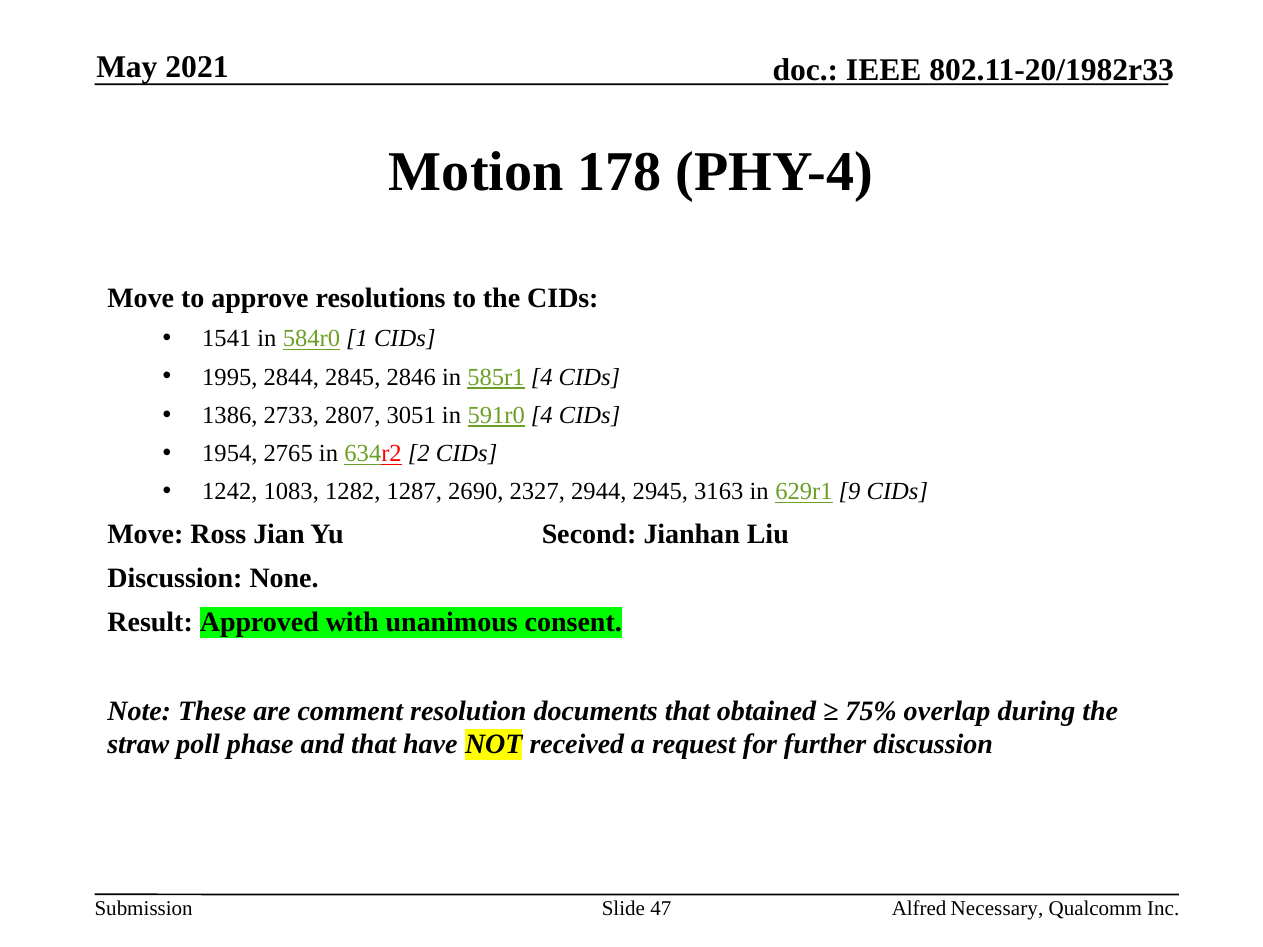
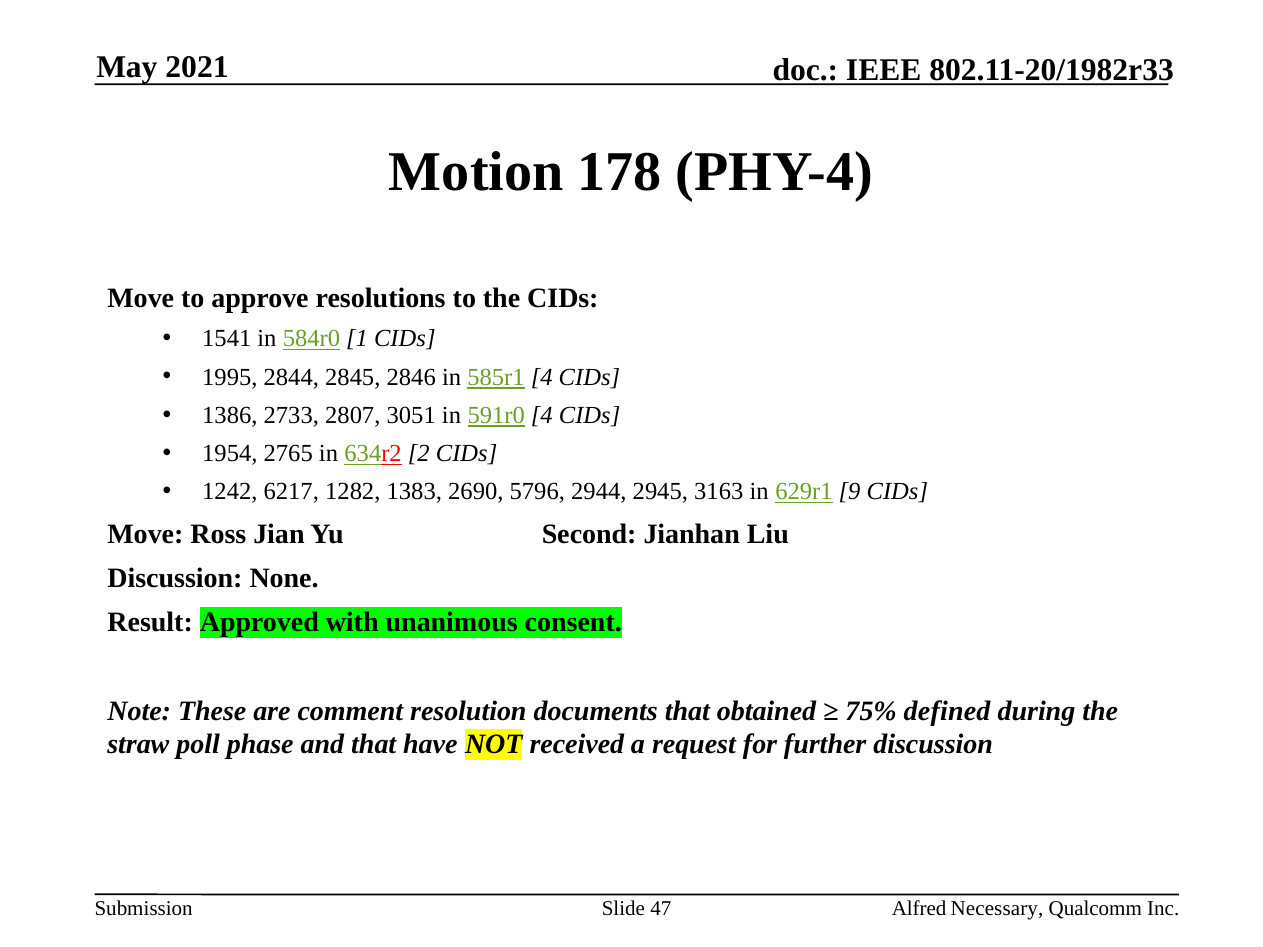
1083: 1083 -> 6217 (291, 492)
1287: 1287 -> 1383 (414, 492)
2327: 2327 -> 5796 (537, 492)
overlap: overlap -> defined (947, 711)
